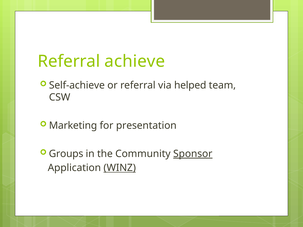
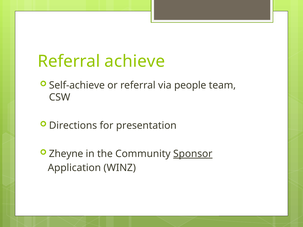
helped: helped -> people (190, 85)
Marketing: Marketing -> Directions (73, 126)
Groups: Groups -> Zheyne (66, 154)
WINZ underline: present -> none (120, 168)
